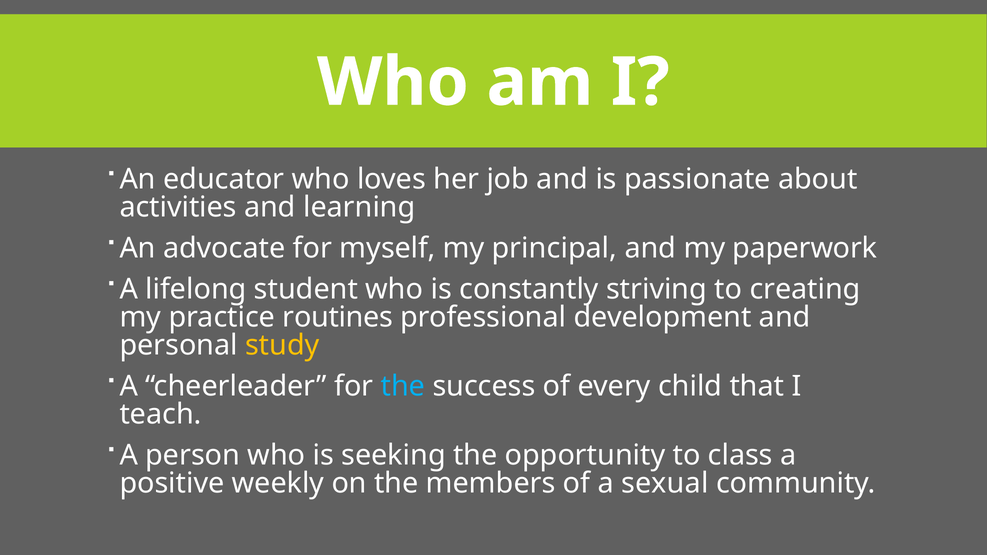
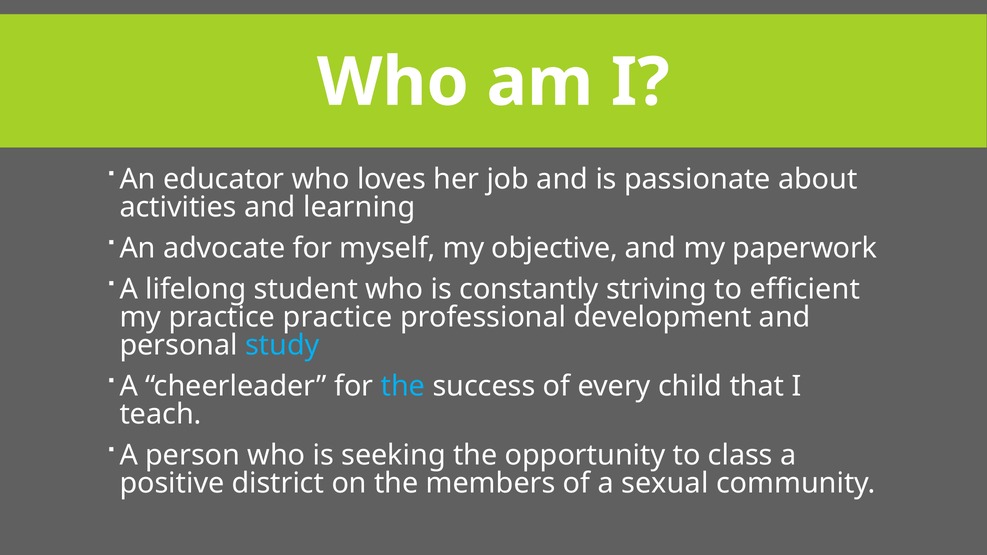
principal: principal -> objective (555, 248)
creating: creating -> efficient (805, 289)
practice routines: routines -> practice (338, 317)
study colour: yellow -> light blue (282, 345)
weekly: weekly -> district (278, 483)
